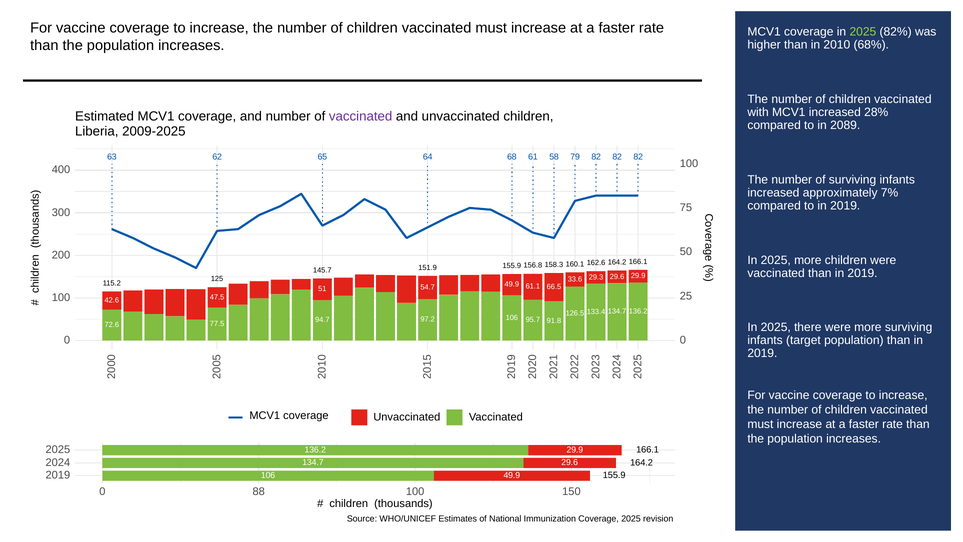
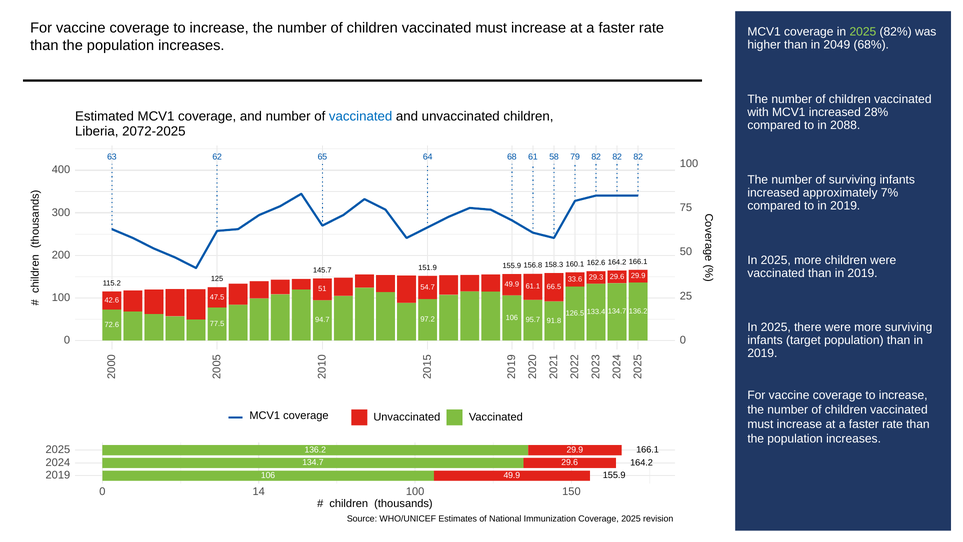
2010: 2010 -> 2049 (837, 45)
vaccinated colour: purple -> blue (361, 116)
2089: 2089 -> 2088 (845, 125)
2009-2025: 2009-2025 -> 2072-2025 (154, 131)
88: 88 -> 14 (259, 492)
